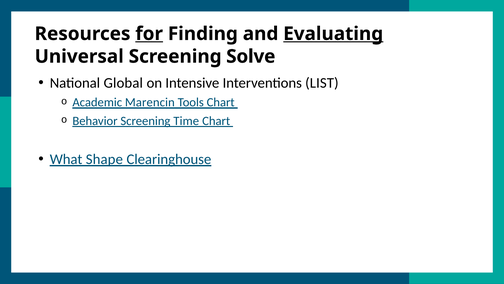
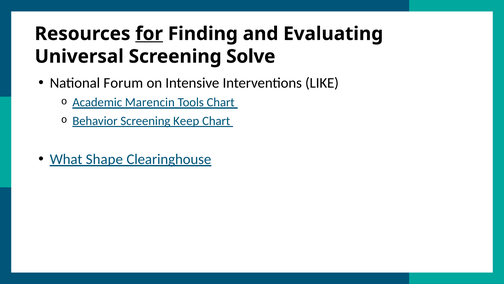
Evaluating underline: present -> none (333, 34)
Global: Global -> Forum (123, 83)
LIST: LIST -> LIKE (322, 83)
Time: Time -> Keep (186, 121)
